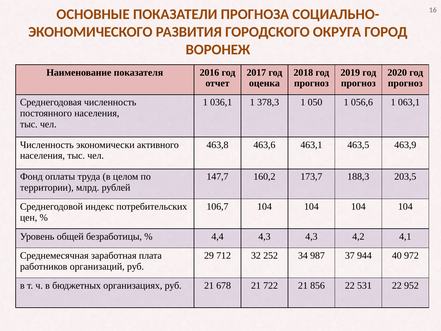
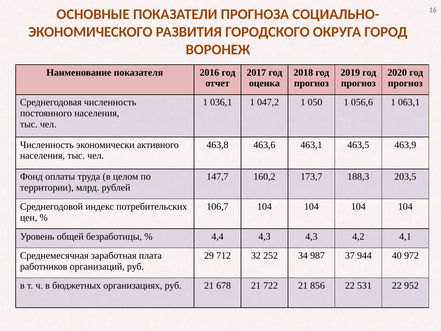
378,3: 378,3 -> 047,2 (268, 102)
